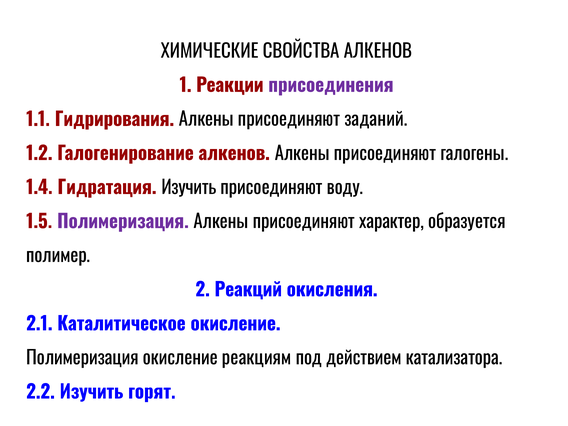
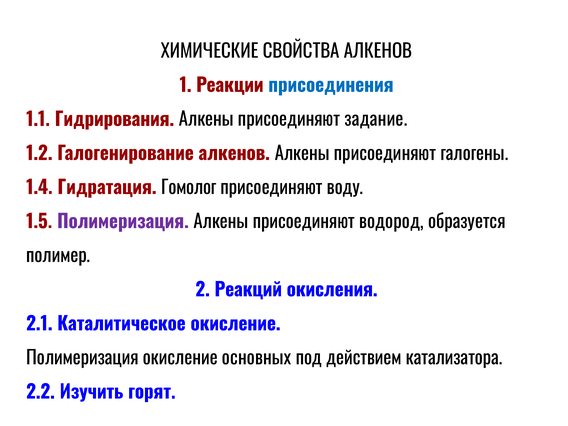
присоединения colour: purple -> blue (331, 86)
заданий: заданий -> задание (376, 120)
Гидратация Изучить: Изучить -> Гомолог (189, 188)
характер: характер -> водород (391, 222)
реакциям: реакциям -> основных (257, 358)
